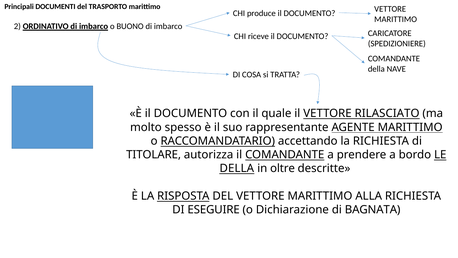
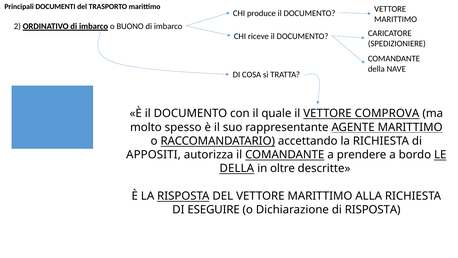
RILASCIATO: RILASCIATO -> COMPROVA (387, 113)
TITOLARE: TITOLARE -> APPOSITI (154, 155)
di BAGNATA: BAGNATA -> RISPOSTA (373, 210)
